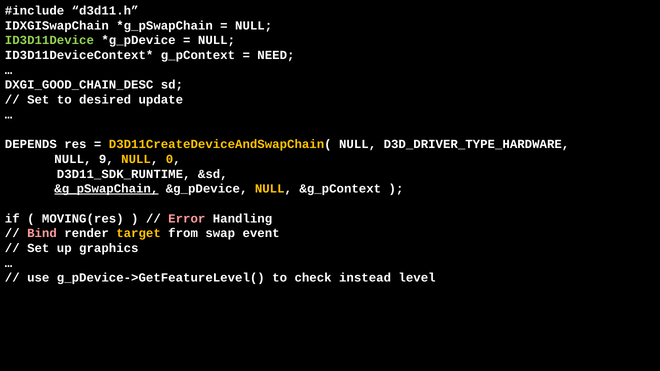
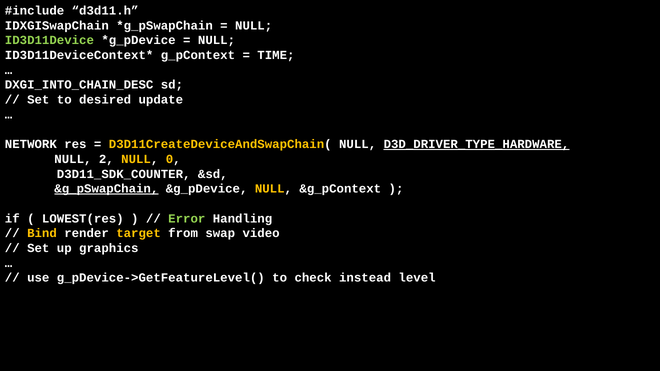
NEED: NEED -> TIME (276, 55)
DXGI_GOOD_CHAIN_DESC: DXGI_GOOD_CHAIN_DESC -> DXGI_INTO_CHAIN_DESC (79, 85)
DEPENDS: DEPENDS -> NETWORK (31, 144)
D3D_DRIVER_TYPE_HARDWARE underline: none -> present (476, 144)
9: 9 -> 2 (106, 159)
D3D11_SDK_RUNTIME: D3D11_SDK_RUNTIME -> D3D11_SDK_COUNTER (124, 174)
MOVING(res: MOVING(res -> LOWEST(res (83, 219)
Error colour: pink -> light green (187, 219)
Bind colour: pink -> yellow (42, 234)
event: event -> video (261, 234)
